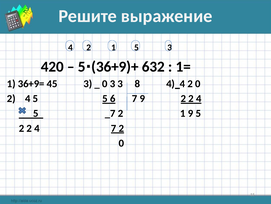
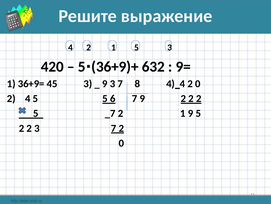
1=: 1= -> 9= (183, 66)
0: 0 -> 9 (105, 84)
3: 3 -> 7 (120, 84)
9 2 2 4: 4 -> 2 (199, 98)
4: 4 -> 3 (37, 128)
